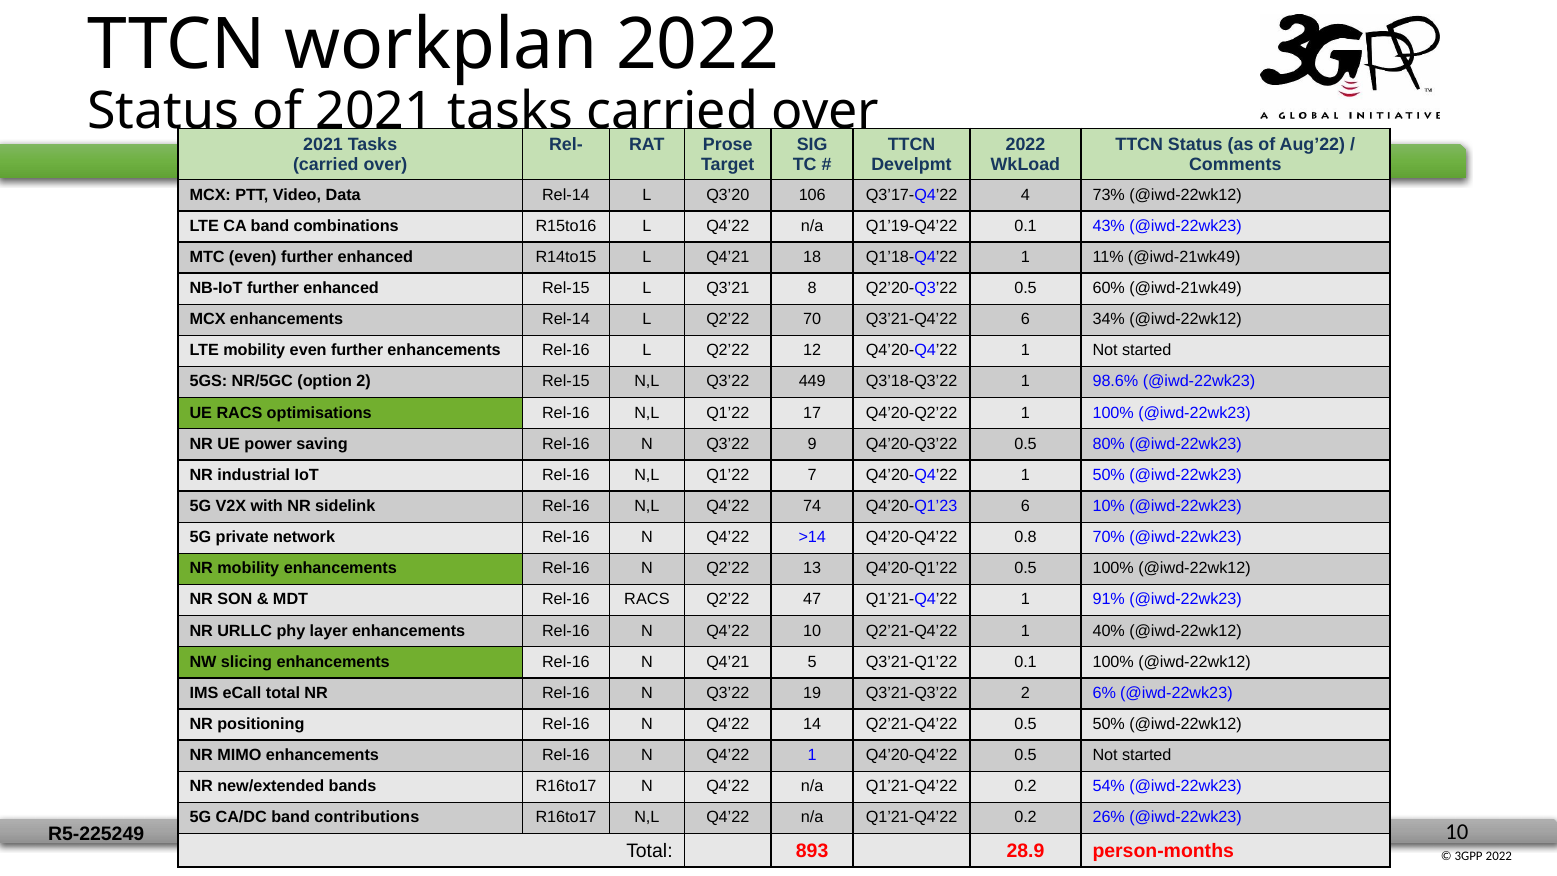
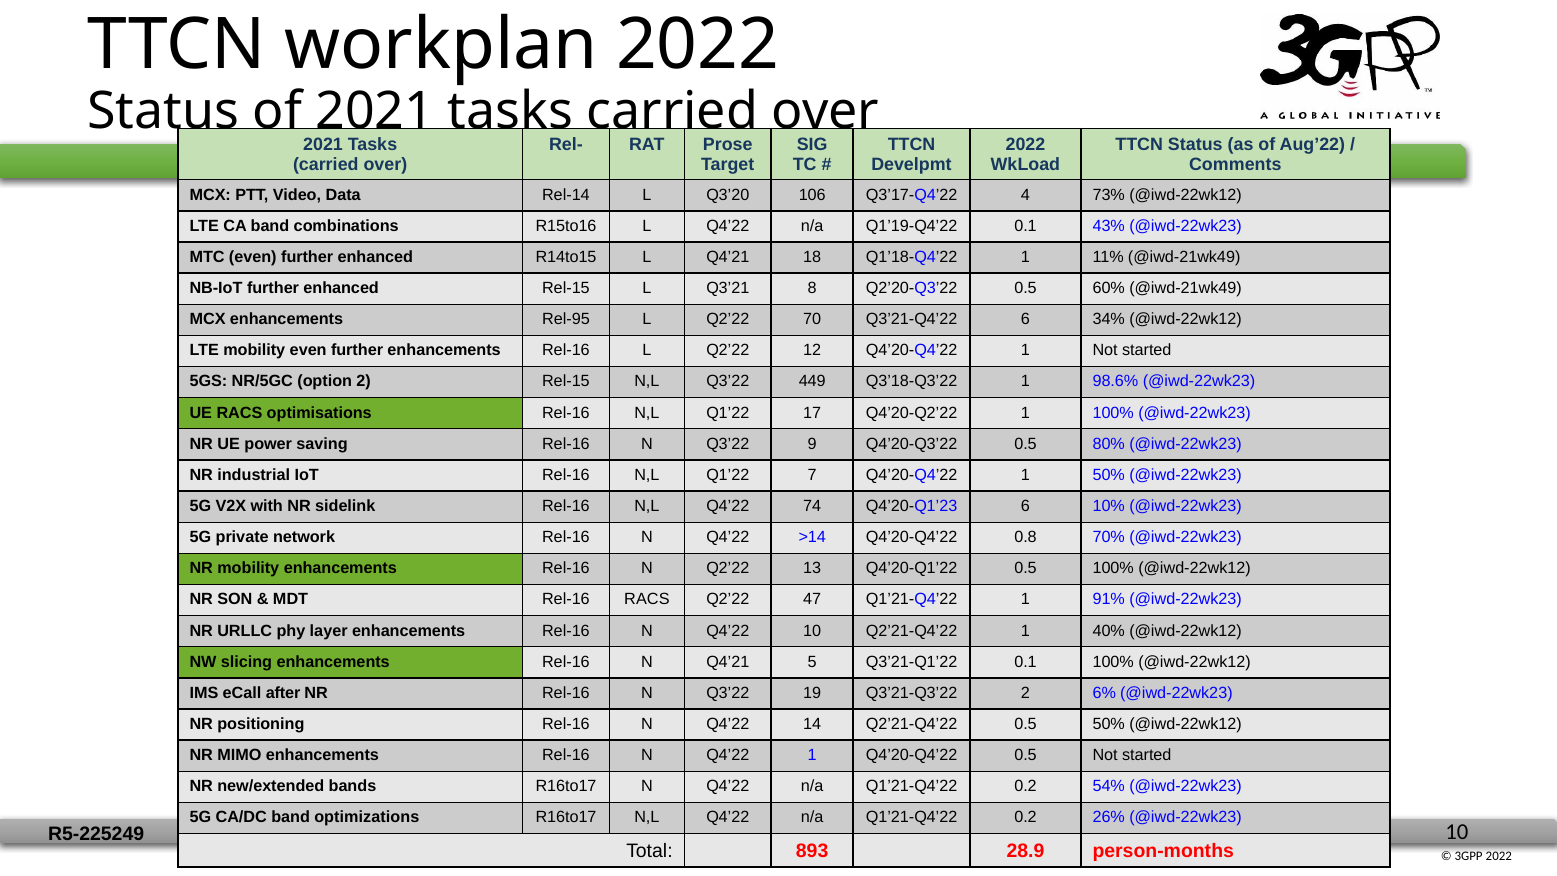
enhancements Rel-14: Rel-14 -> Rel-95 (566, 319)
eCall total: total -> after (283, 693)
contributions: contributions -> optimizations (367, 817)
